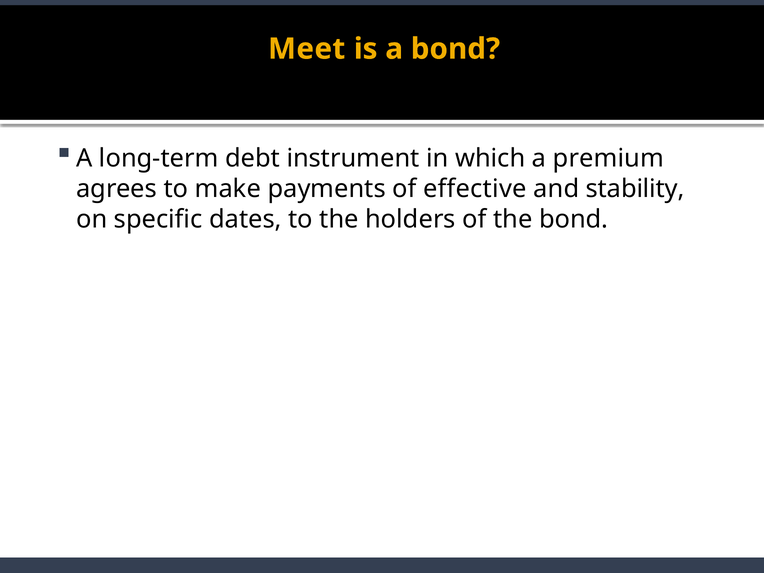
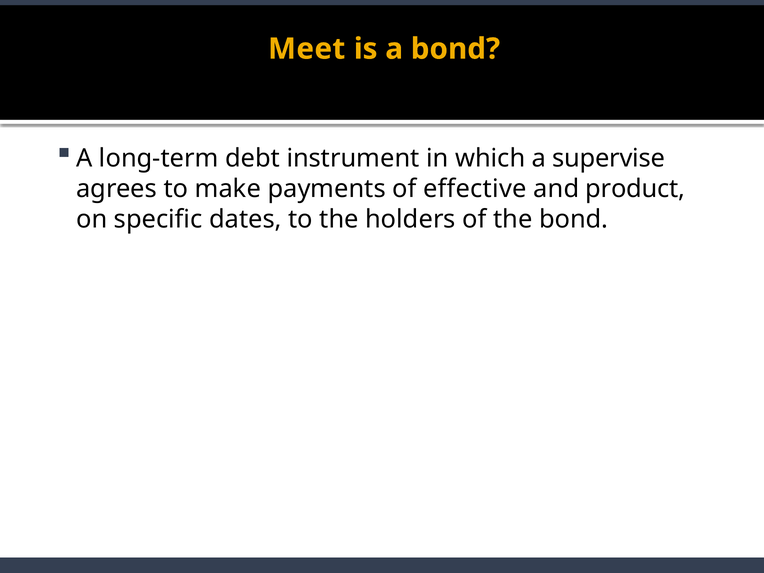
premium: premium -> supervise (609, 158)
stability: stability -> product (635, 189)
